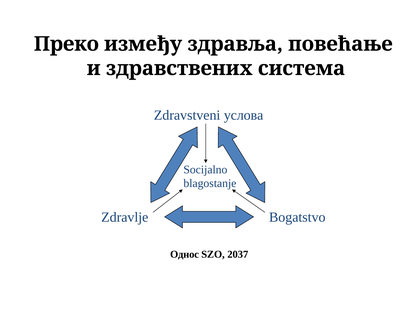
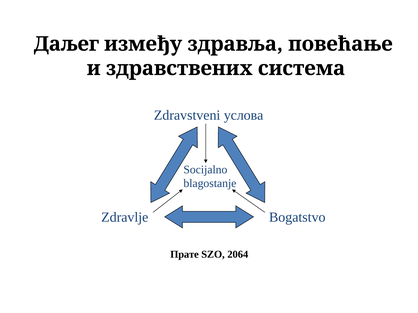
Преко: Преко -> Даљег (66, 44)
Однос: Однос -> Прате (185, 255)
2037: 2037 -> 2064 (238, 255)
